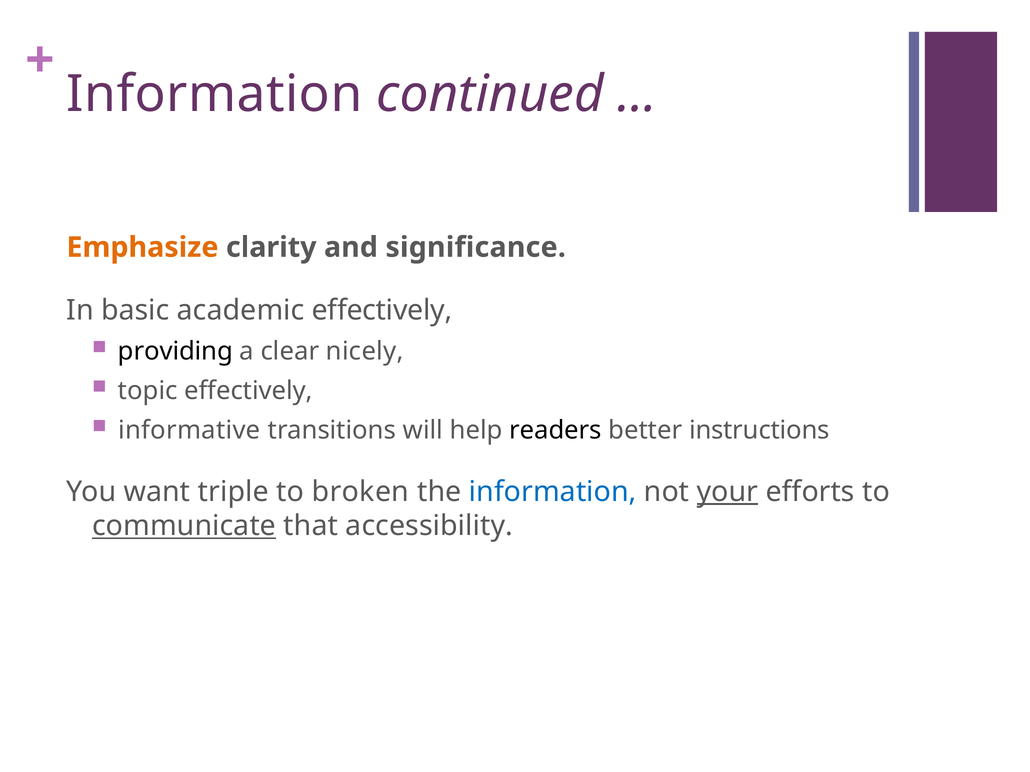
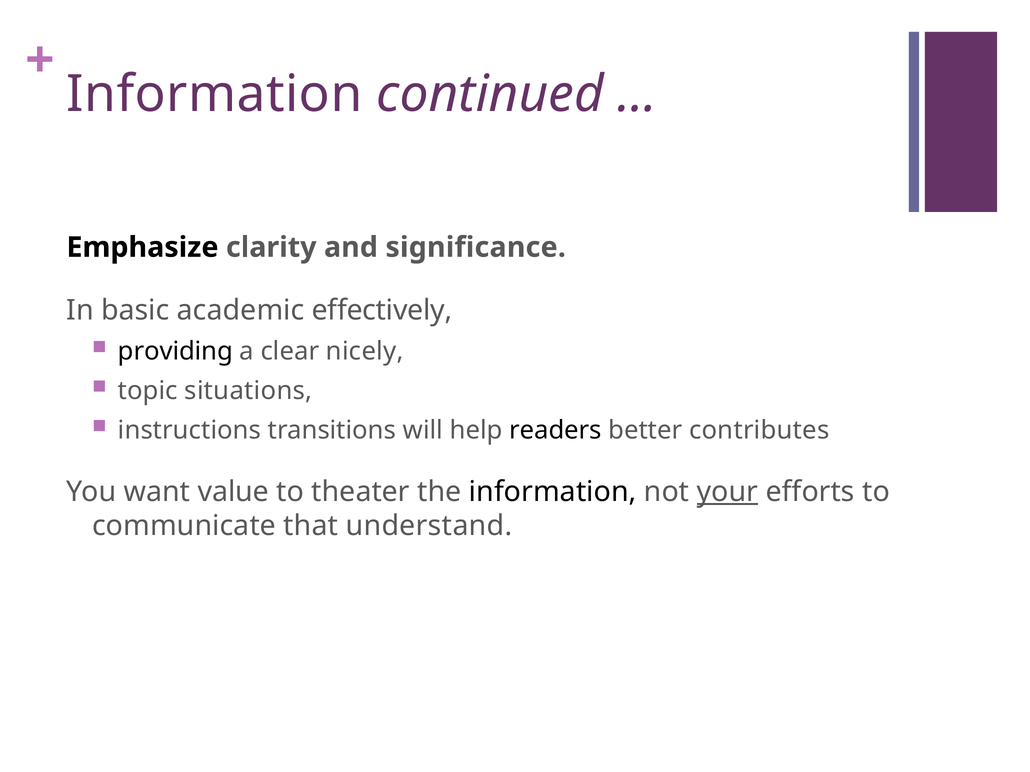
Emphasize colour: orange -> black (142, 247)
topic effectively: effectively -> situations (248, 391)
informative: informative -> instructions (190, 430)
instructions: instructions -> contributes (759, 430)
triple: triple -> value (233, 492)
broken: broken -> theater (361, 492)
information colour: blue -> black (553, 492)
communicate underline: present -> none (184, 526)
accessibility: accessibility -> understand (429, 526)
